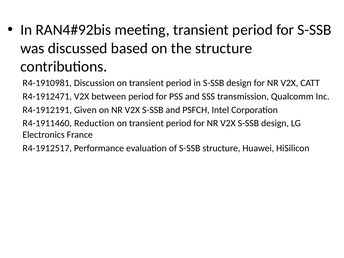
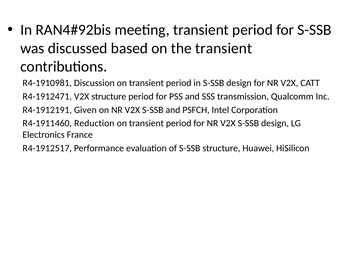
the structure: structure -> transient (224, 48)
V2X between: between -> structure (109, 96)
